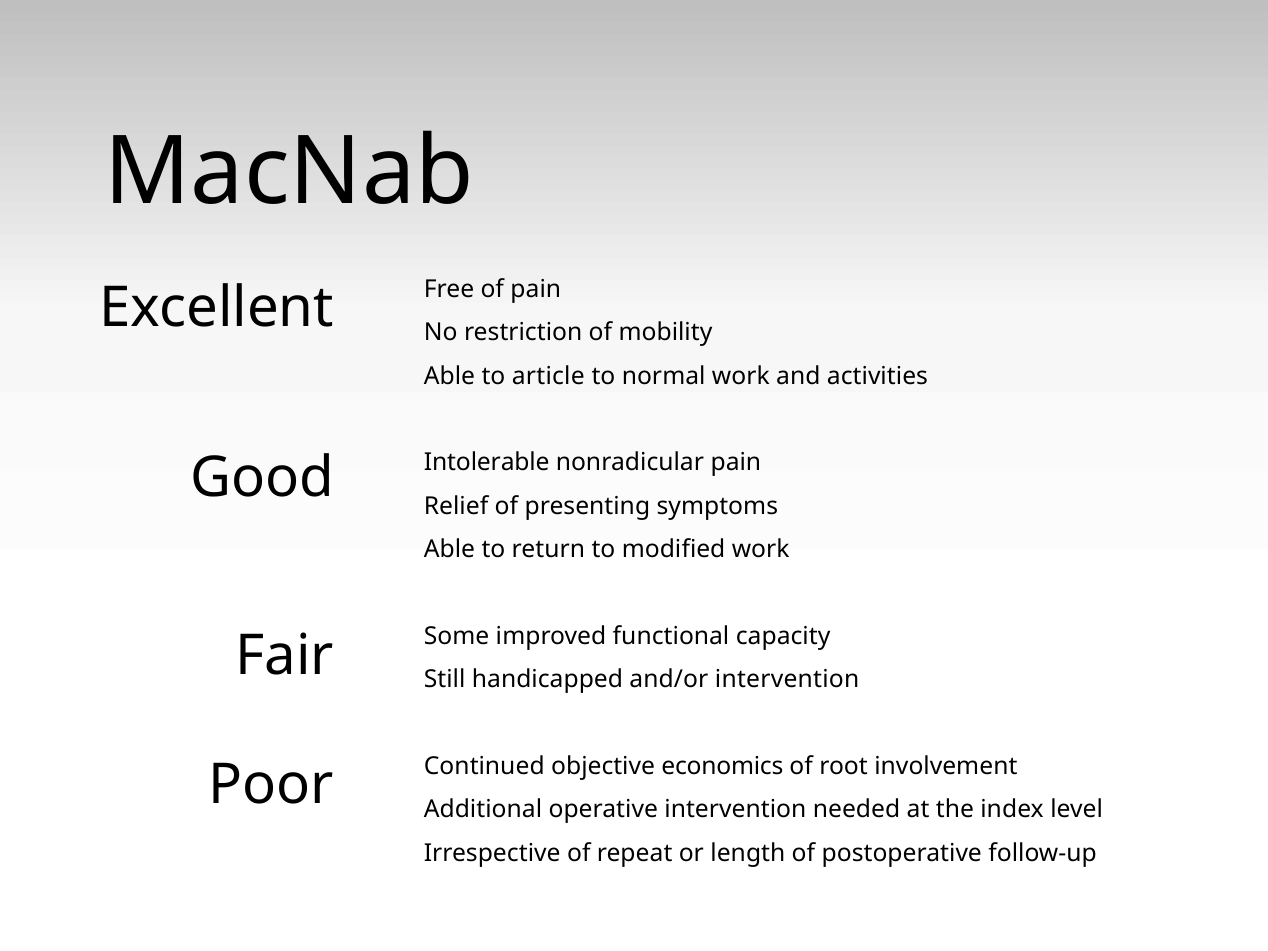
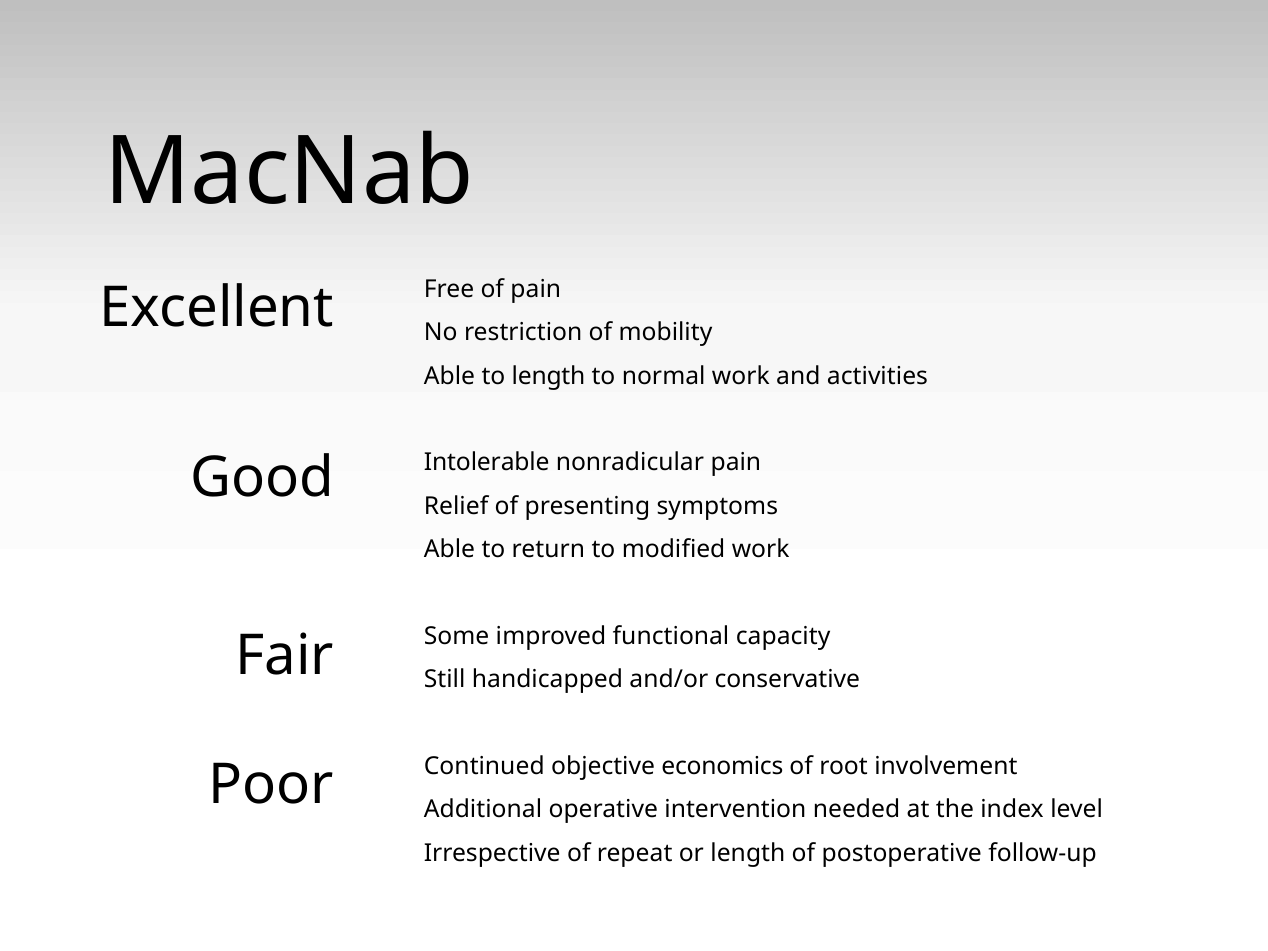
to article: article -> length (549, 376)
and/or intervention: intervention -> conservative (787, 680)
